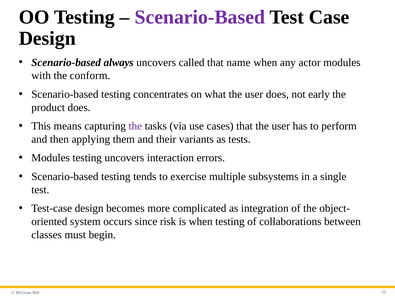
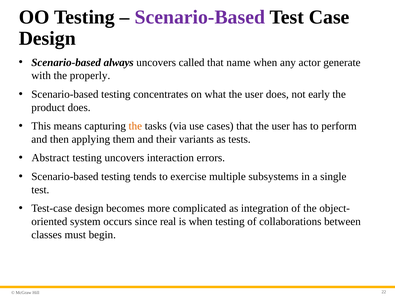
actor modules: modules -> generate (342, 63)
conform: conform -> properly (90, 76)
the colour: purple -> orange (135, 126)
Modules: Modules -> Abstract (51, 158)
risk: risk -> real (168, 222)
